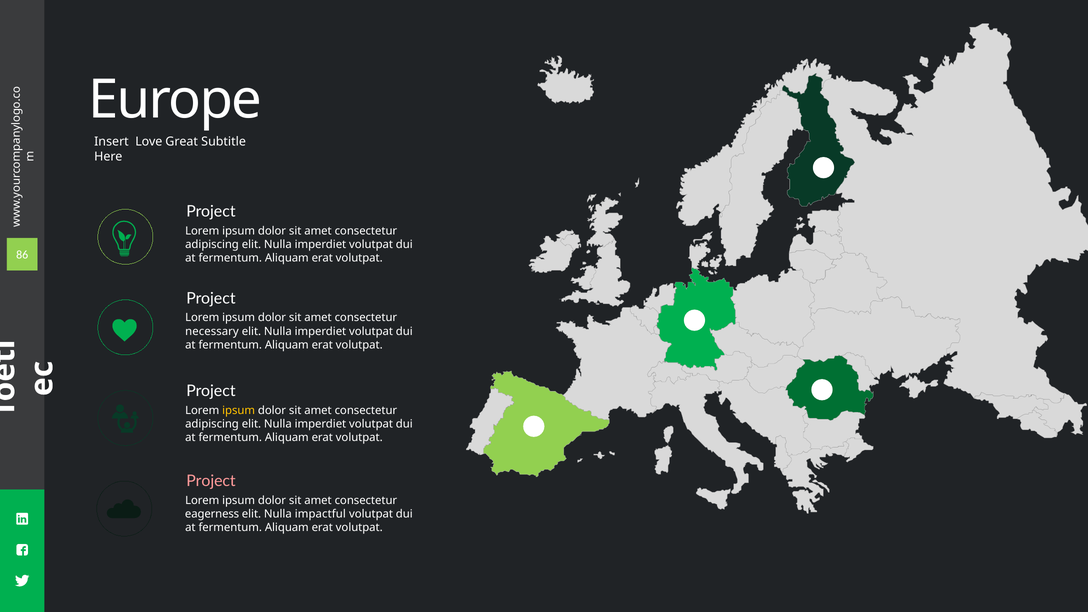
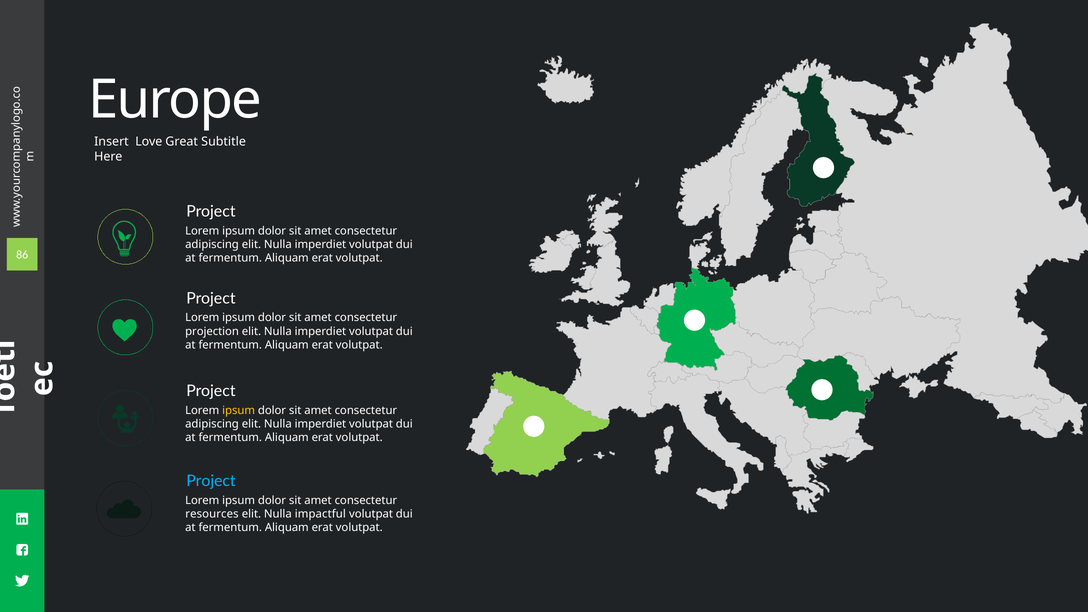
necessary: necessary -> projection (212, 331)
Project colour: pink -> light blue (211, 481)
eagerness: eagerness -> resources (212, 514)
